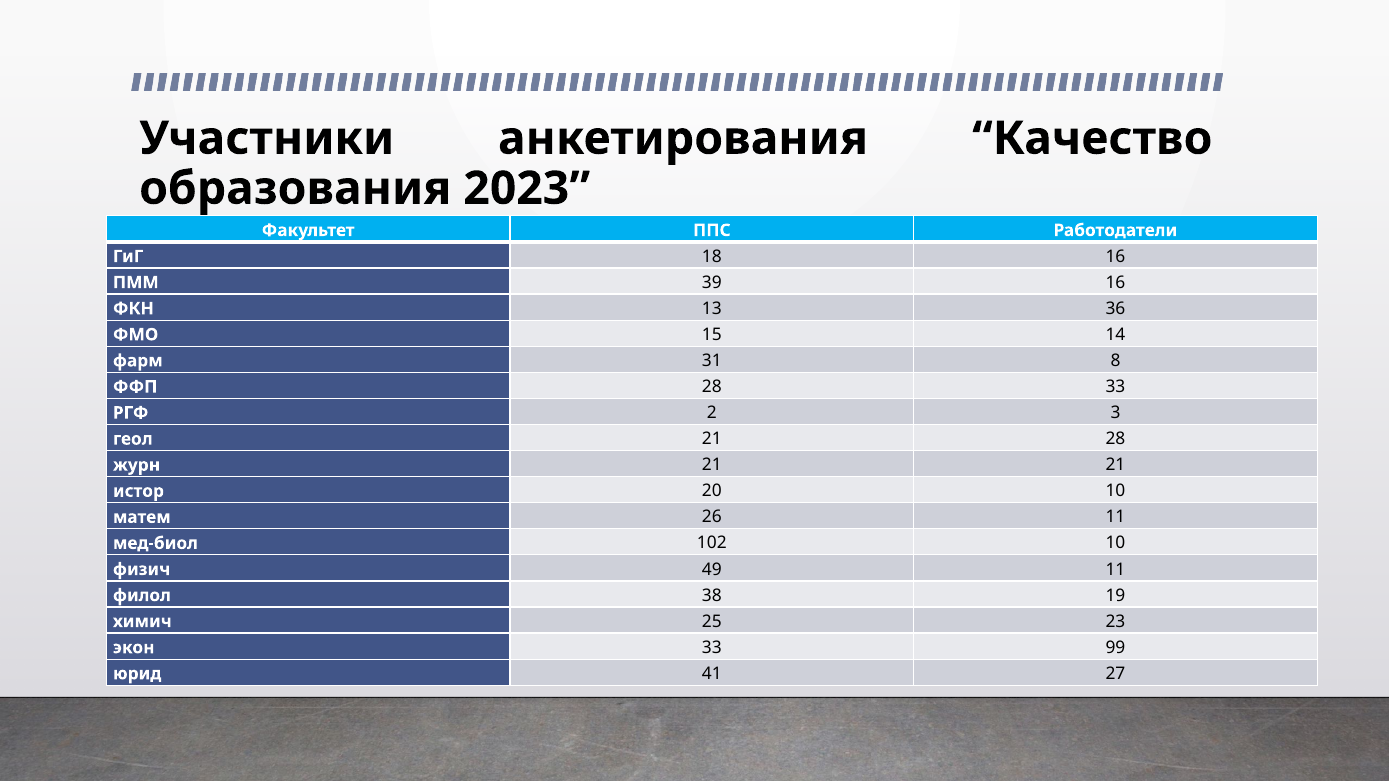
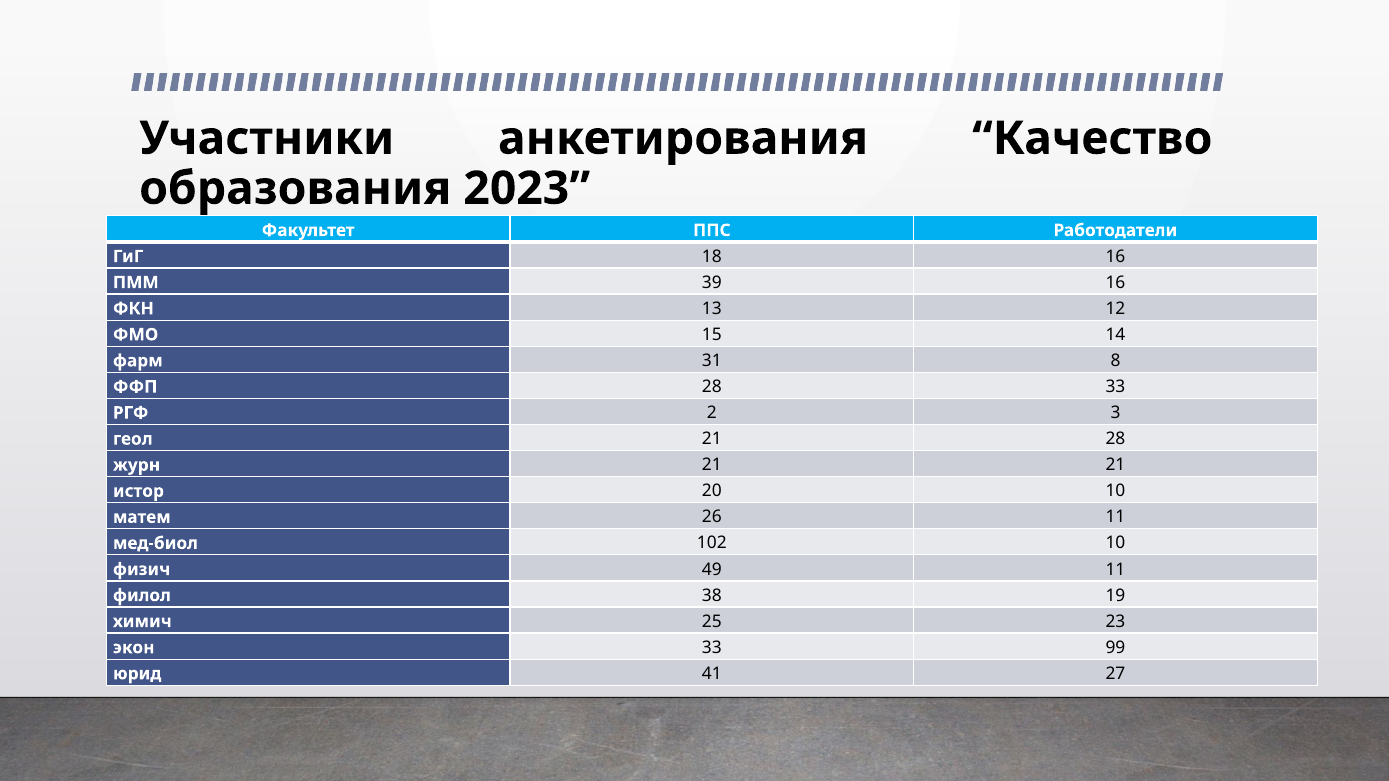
36: 36 -> 12 (1116, 309)
